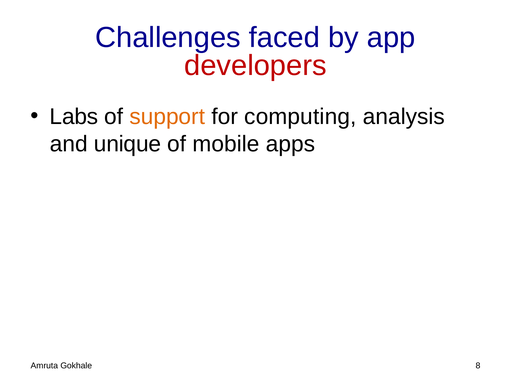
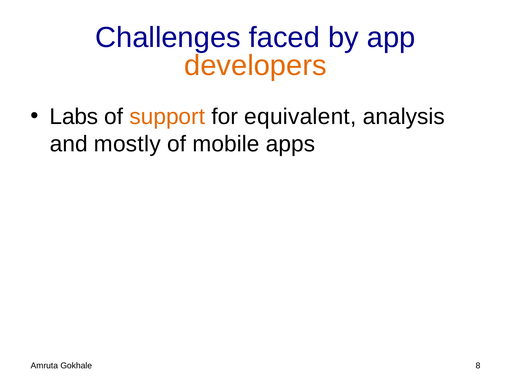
developers colour: red -> orange (255, 66)
computing: computing -> equivalent (300, 117)
unique: unique -> mostly (127, 144)
